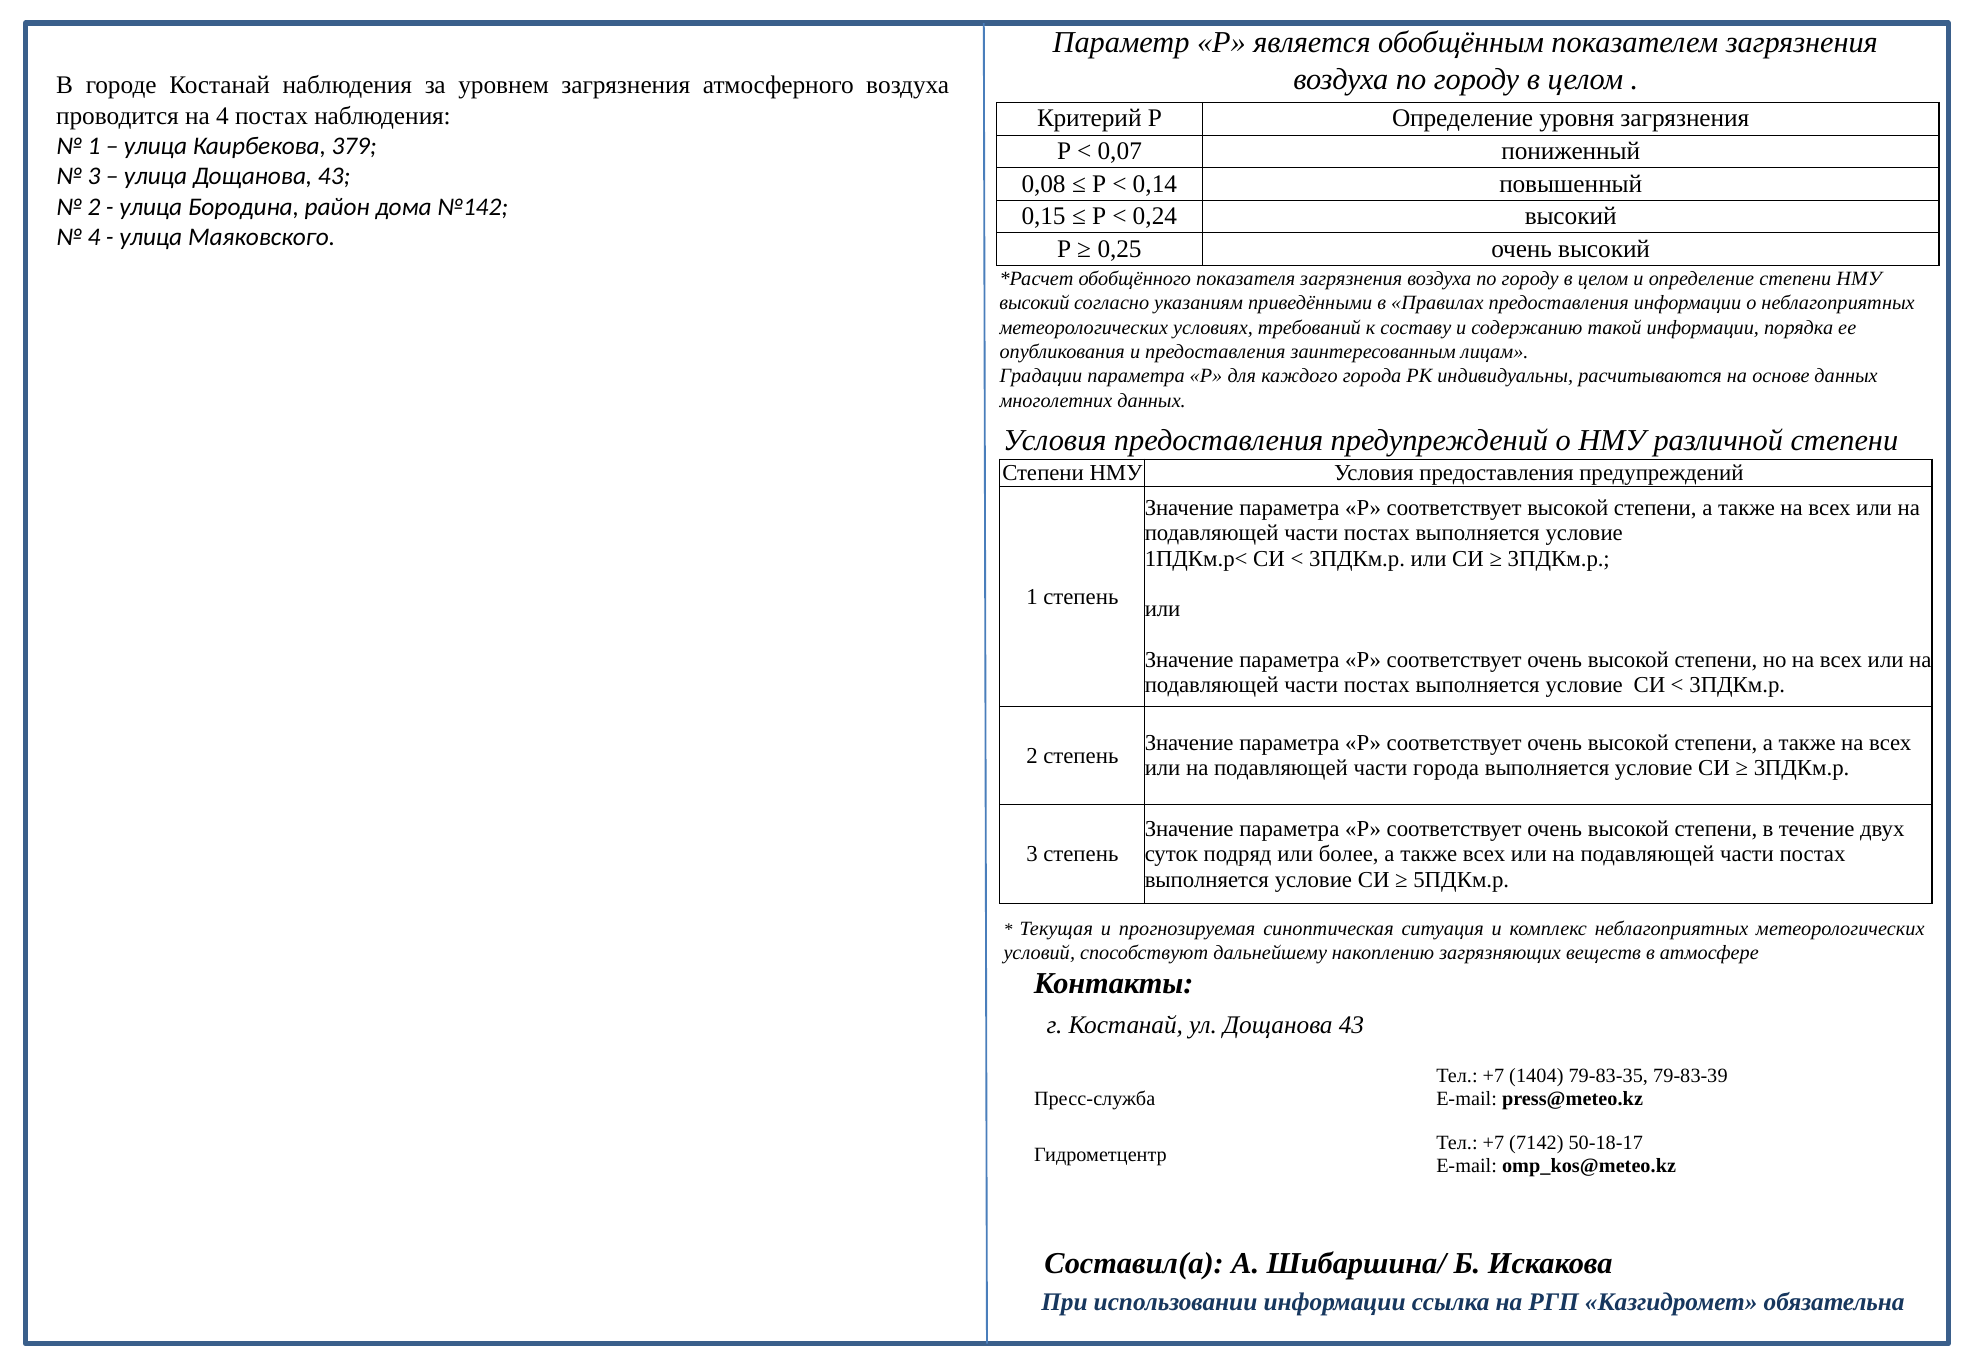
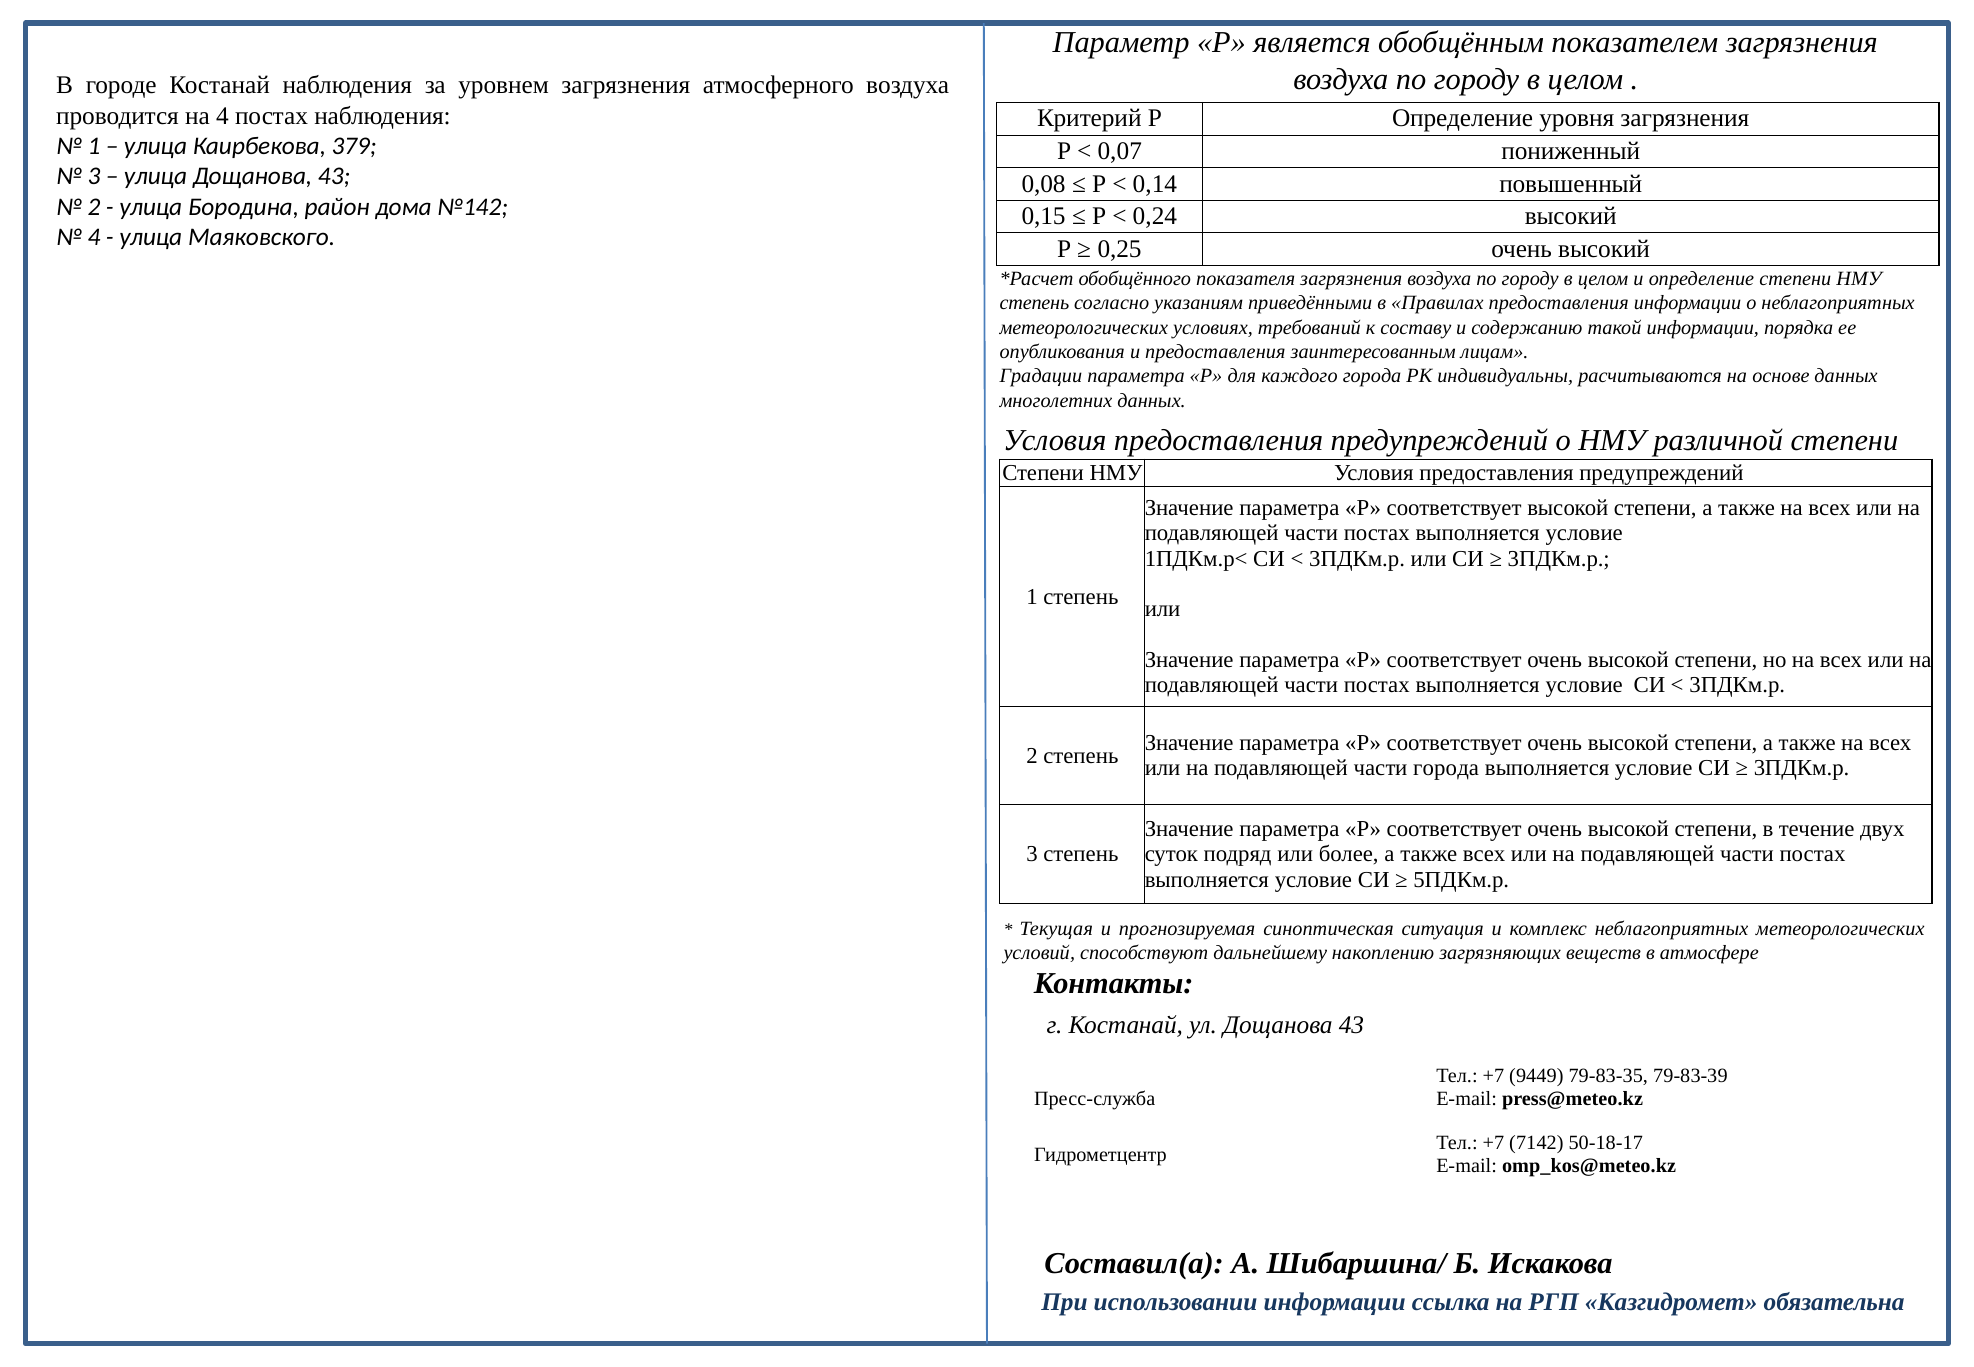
высокий: высокий -> степень (1034, 303)
1404: 1404 -> 9449 (1536, 1076)
